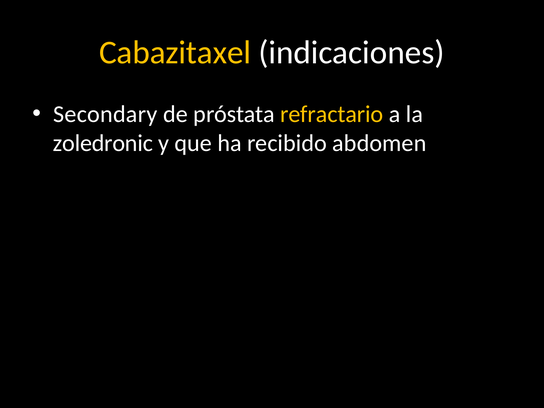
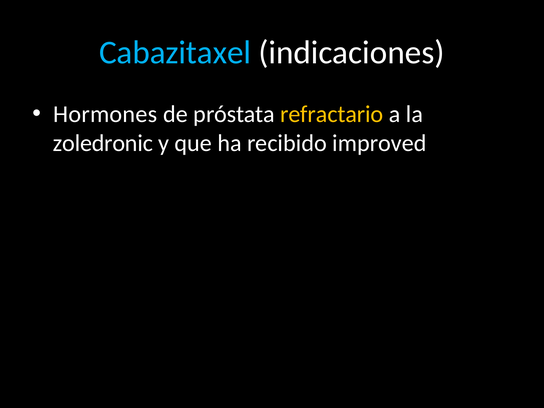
Cabazitaxel colour: yellow -> light blue (175, 53)
Secondary: Secondary -> Hormones (105, 114)
abdomen: abdomen -> improved (379, 143)
